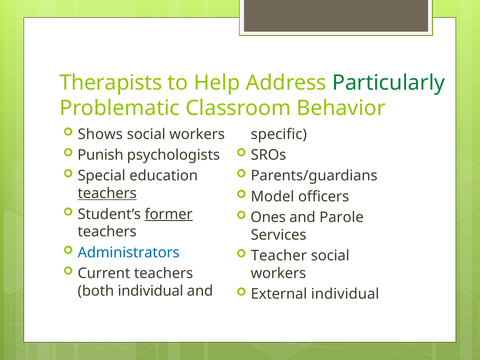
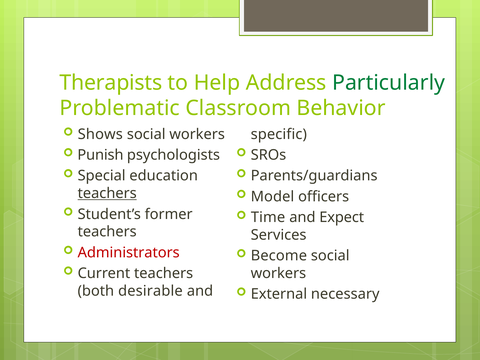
former underline: present -> none (169, 214)
Ones: Ones -> Time (268, 217)
Parole: Parole -> Expect (342, 217)
Administrators colour: blue -> red (129, 253)
Teacher: Teacher -> Become (279, 256)
both individual: individual -> desirable (150, 291)
External individual: individual -> necessary (345, 294)
